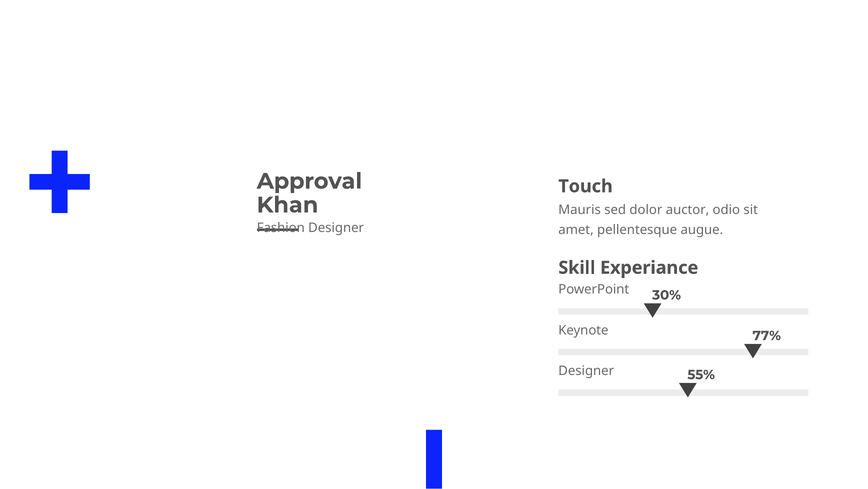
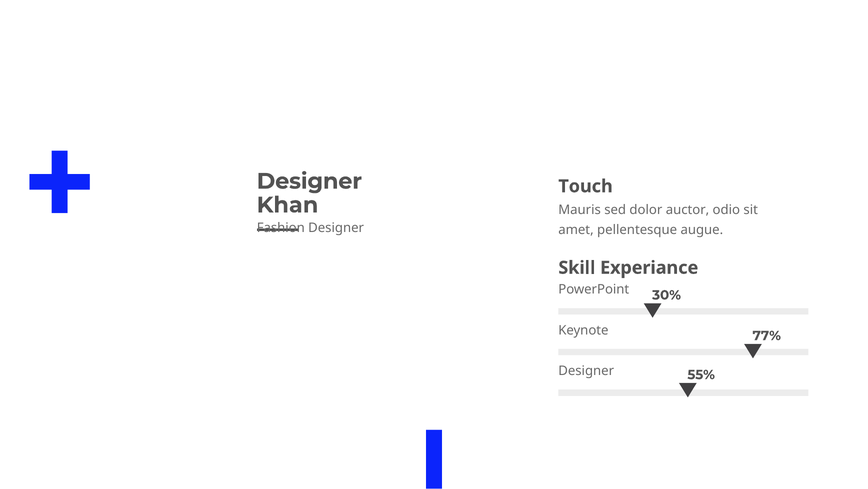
Approval: Approval -> Designer (309, 181)
